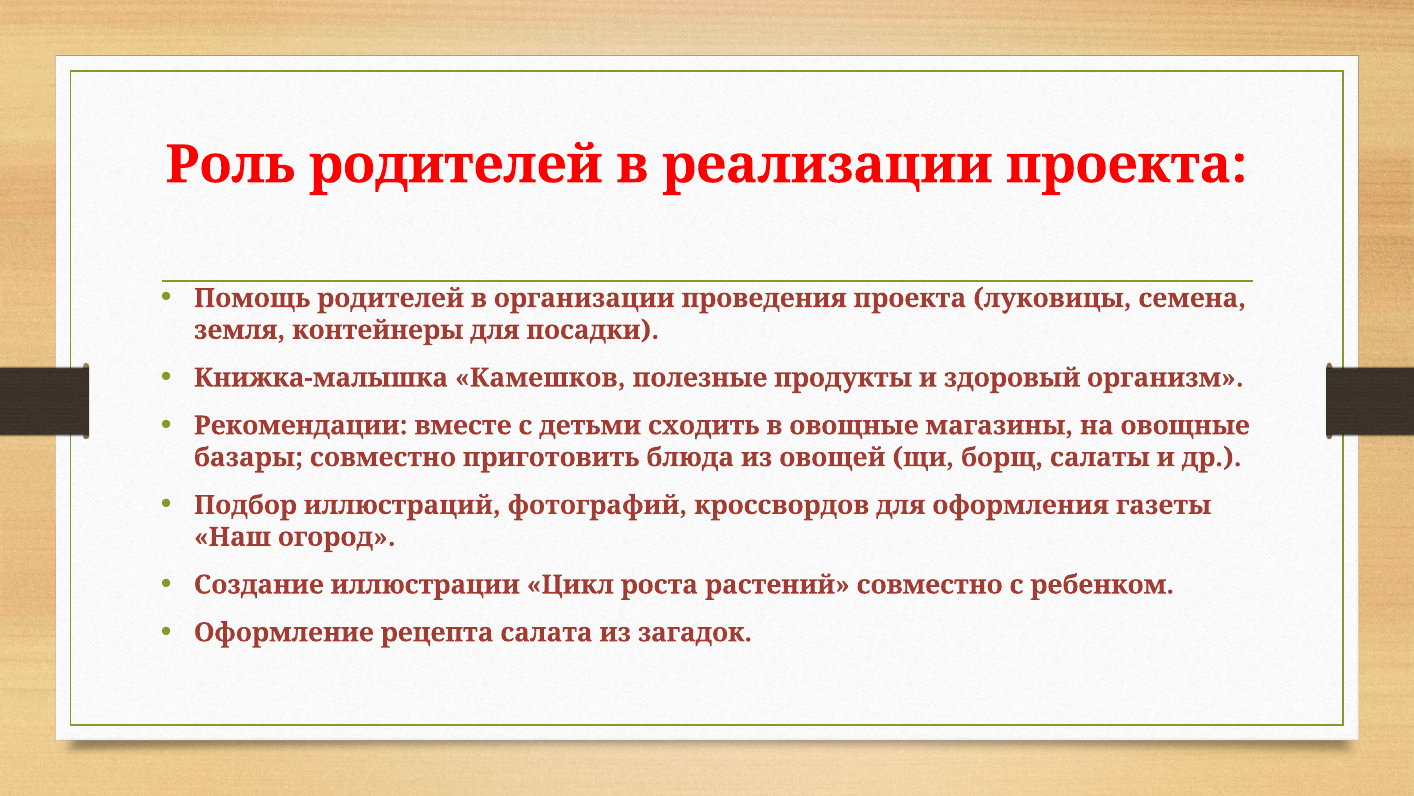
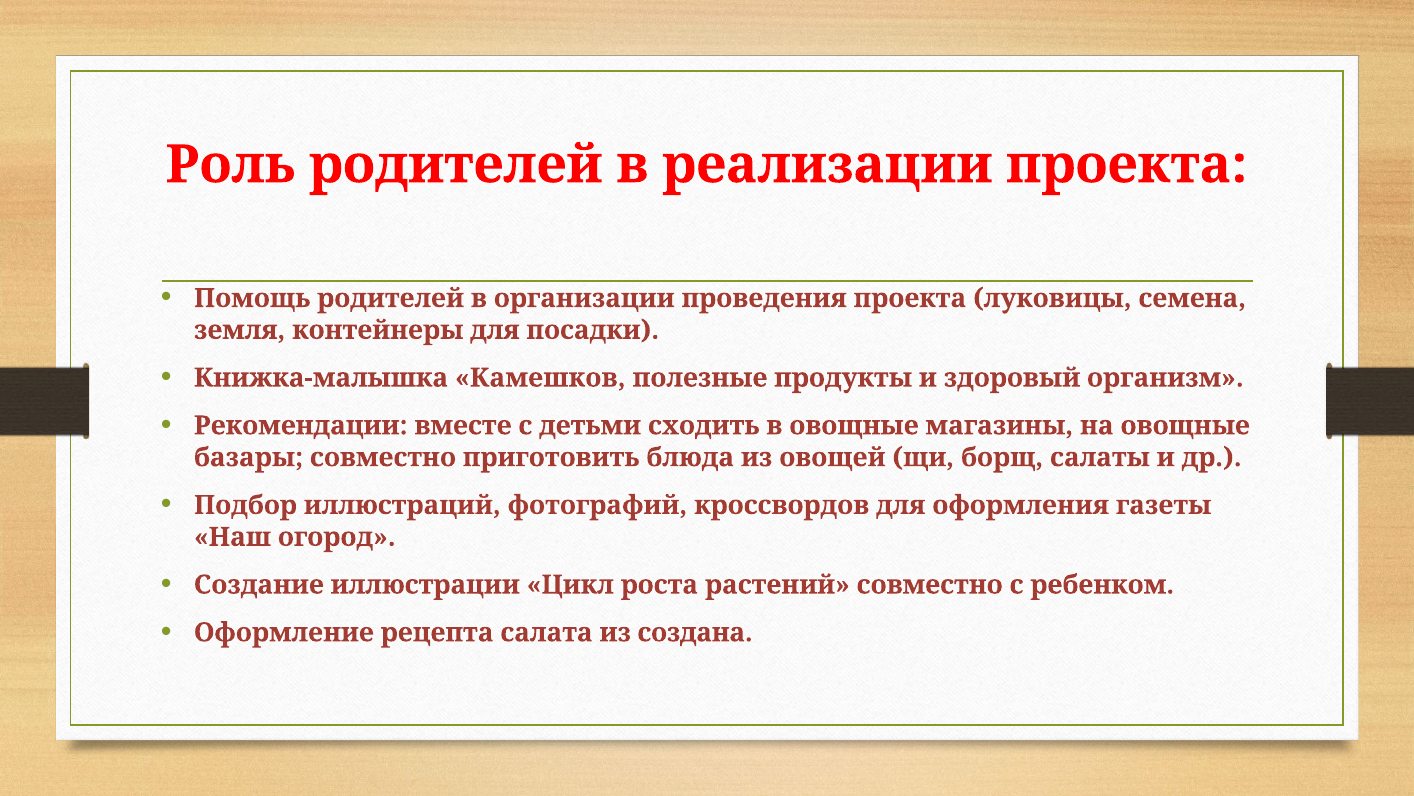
загадок: загадок -> создана (695, 632)
